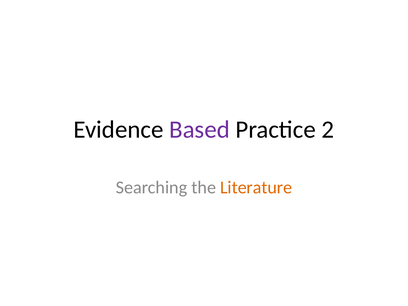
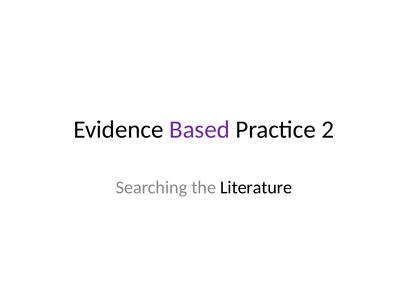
Literature colour: orange -> black (256, 188)
